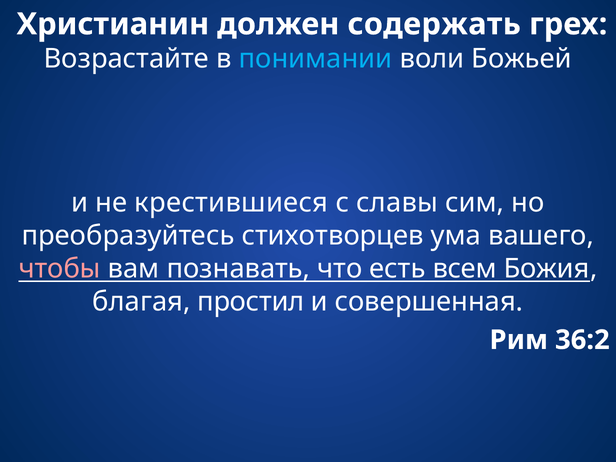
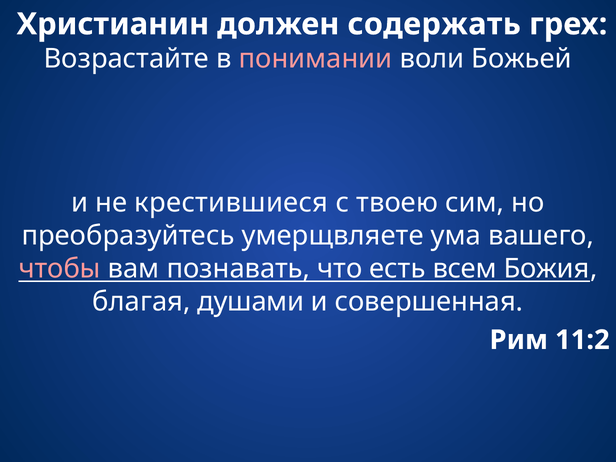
понимании colour: light blue -> pink (316, 59)
славы: славы -> твоею (397, 203)
стихотворцев: стихотворцев -> умерщвляете (333, 236)
простил: простил -> душами (251, 302)
36:2: 36:2 -> 11:2 (582, 340)
